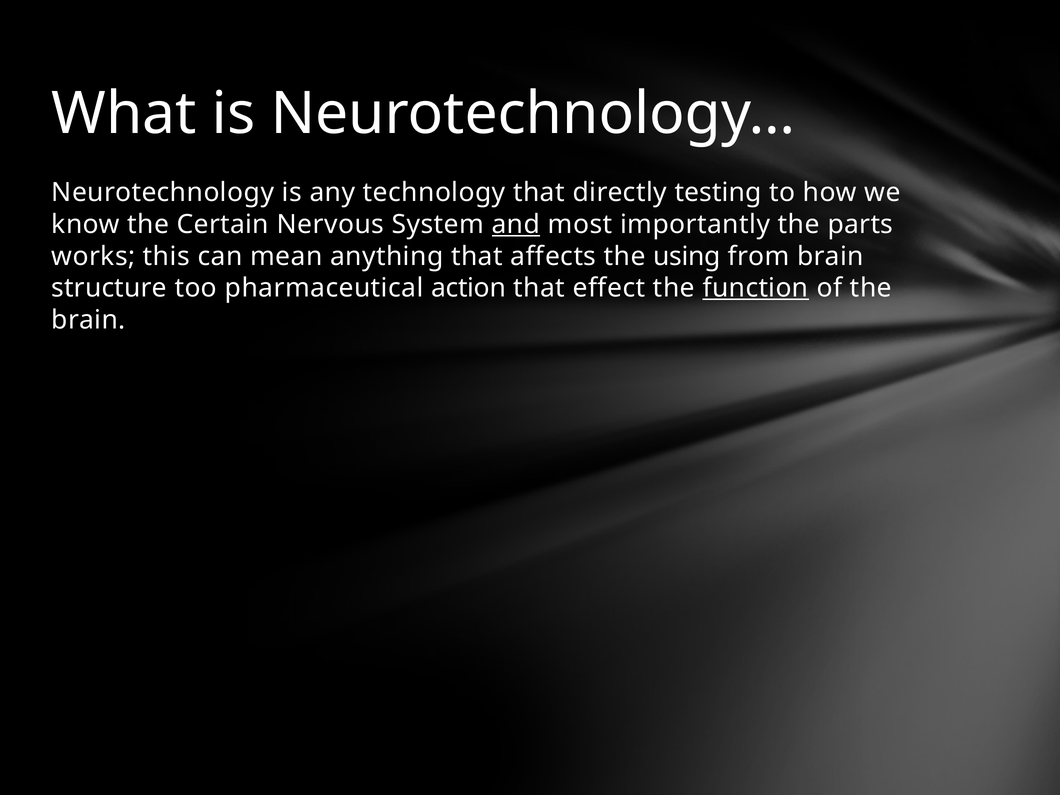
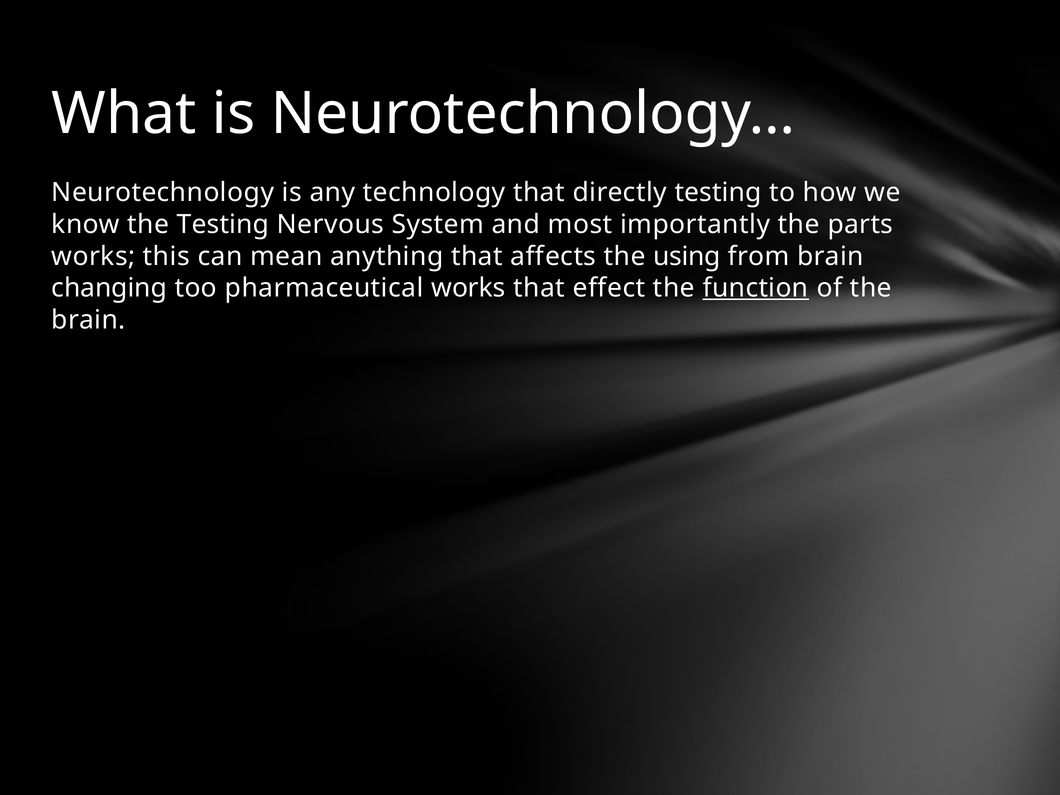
the Certain: Certain -> Testing (223, 224)
and underline: present -> none (516, 224)
structure: structure -> changing (109, 288)
pharmaceutical action: action -> works (468, 288)
